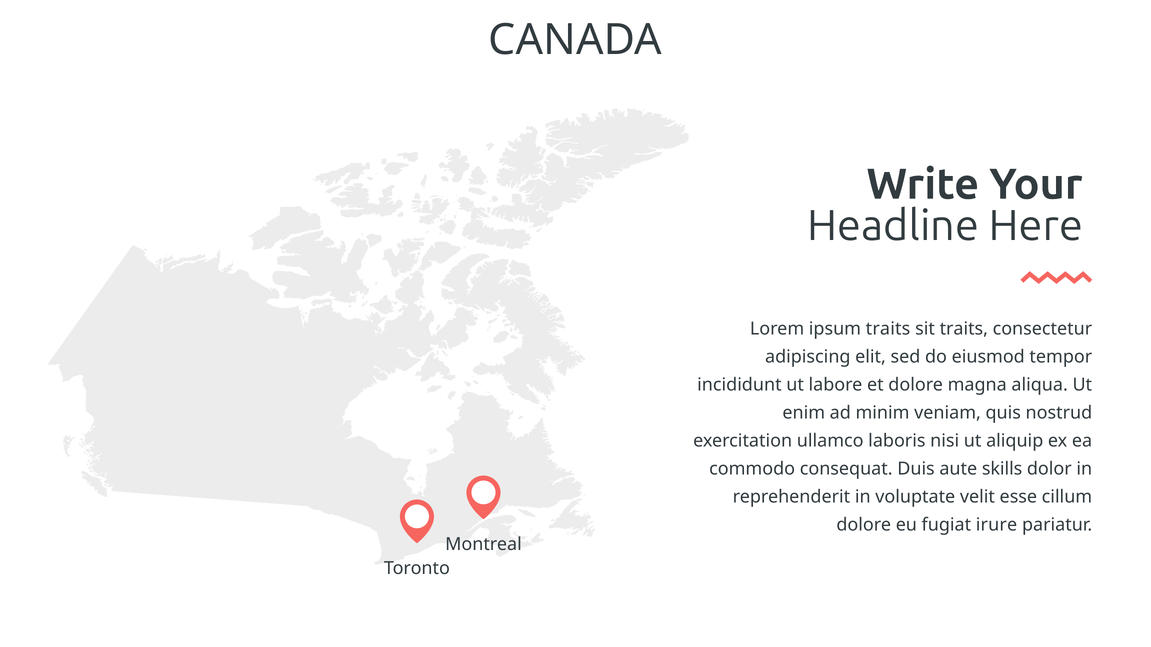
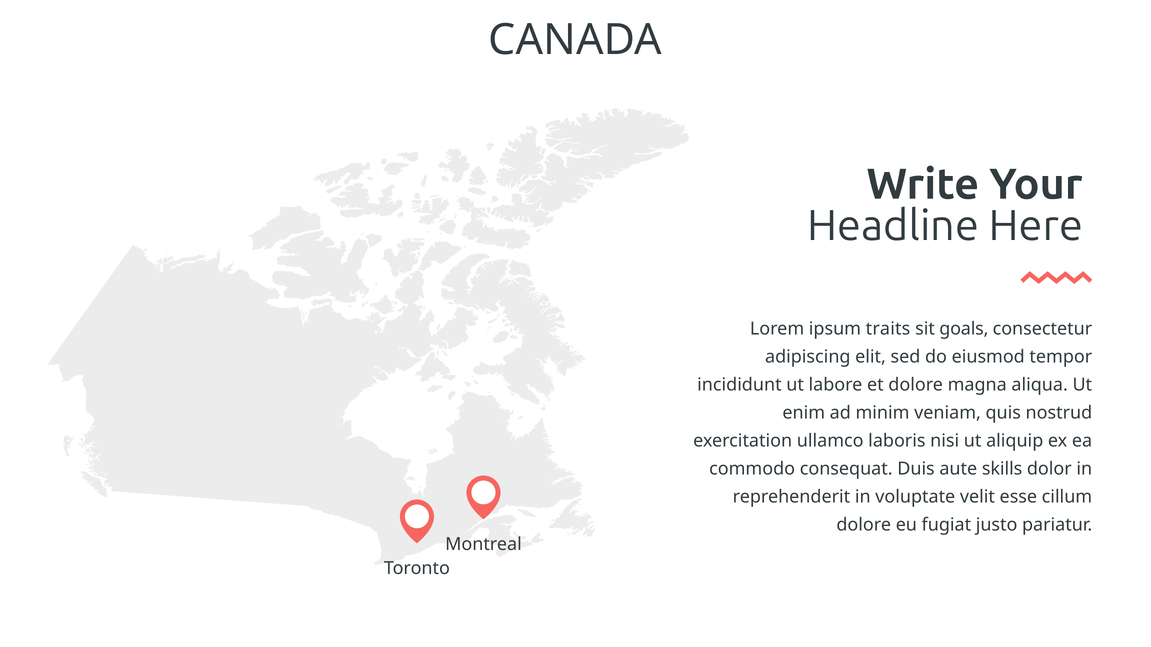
sit traits: traits -> goals (964, 329)
irure: irure -> justo (997, 525)
